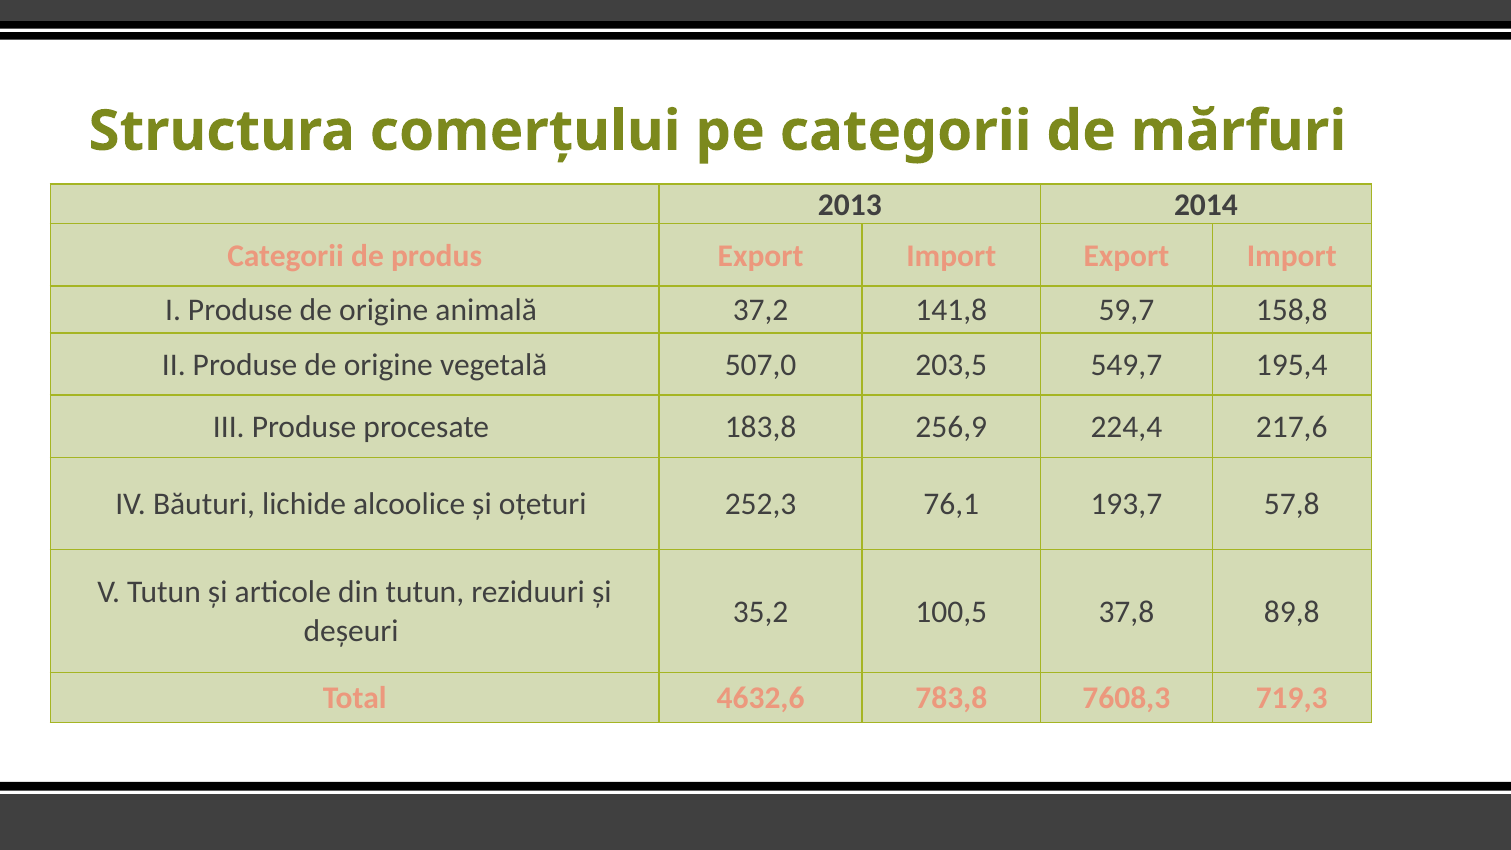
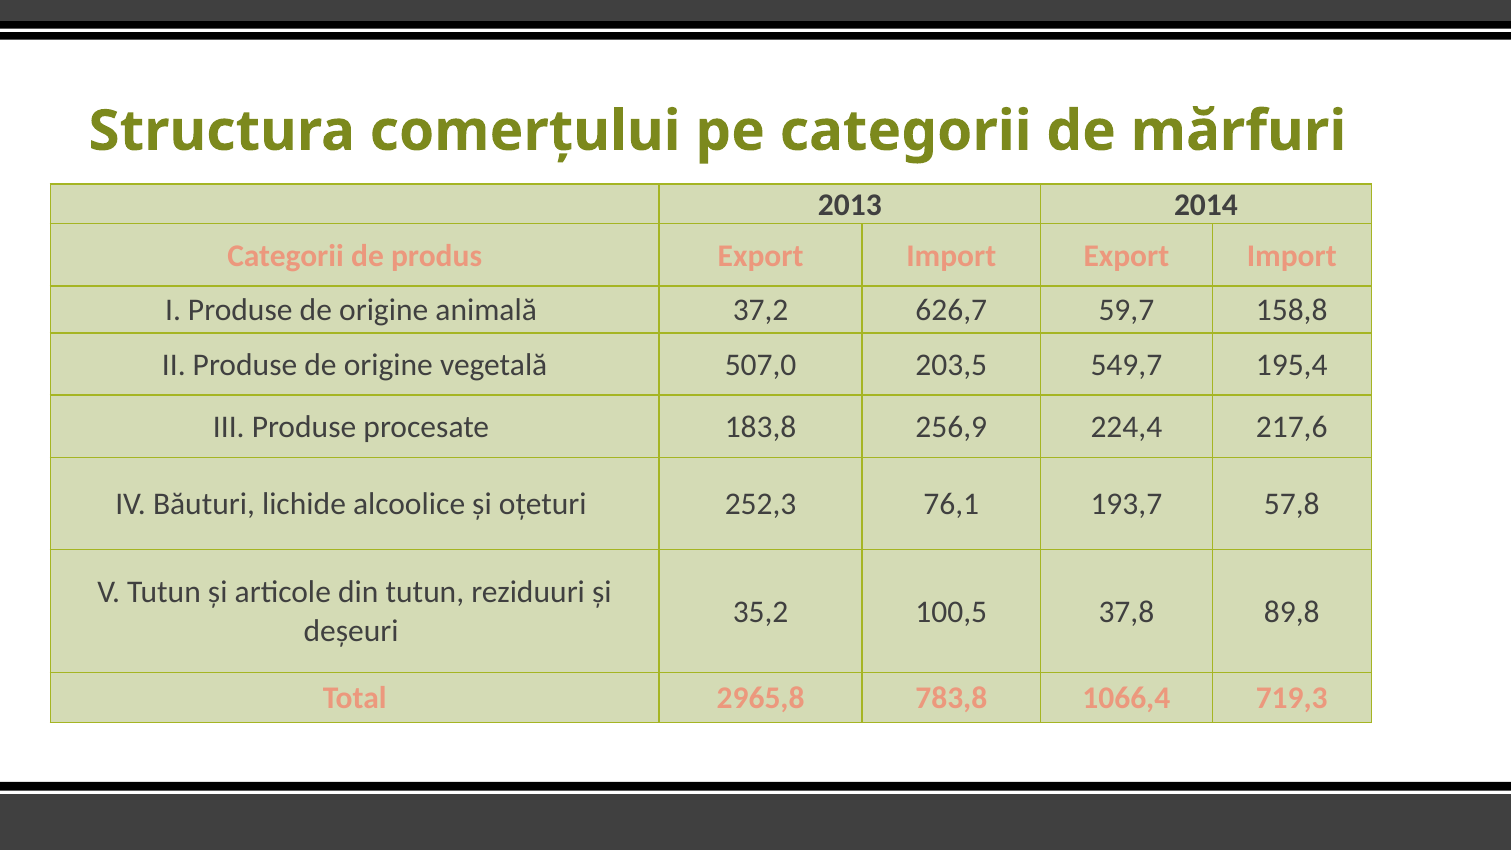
141,8: 141,8 -> 626,7 (951, 310)
4632,6: 4632,6 -> 2965,8 (761, 699)
7608,3: 7608,3 -> 1066,4 (1126, 699)
